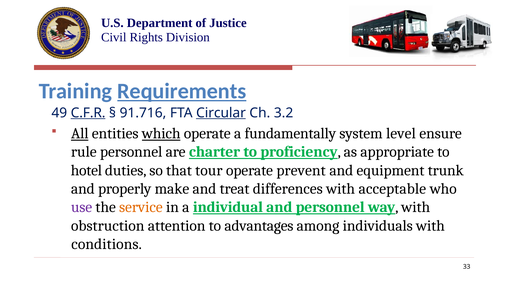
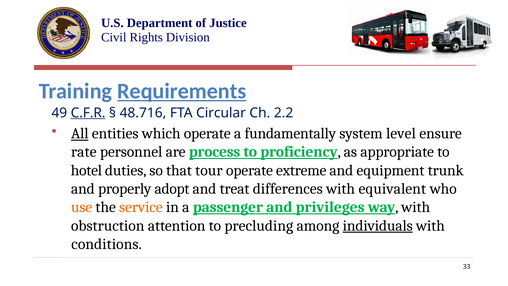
91.716: 91.716 -> 48.716 (143, 113)
Circular underline: present -> none (221, 113)
3.2: 3.2 -> 2.2 (284, 113)
which underline: present -> none (161, 133)
rule: rule -> rate (84, 152)
charter: charter -> process (215, 152)
prevent: prevent -> extreme (301, 170)
make: make -> adopt (172, 189)
acceptable: acceptable -> equivalent (392, 189)
use colour: purple -> orange (82, 207)
individual: individual -> passenger (228, 207)
and personnel: personnel -> privileges (330, 207)
advantages: advantages -> precluding (259, 225)
individuals underline: none -> present (378, 225)
